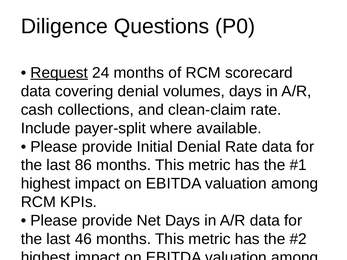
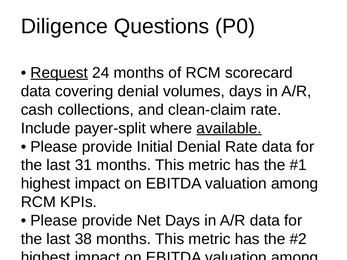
available underline: none -> present (229, 128)
86: 86 -> 31 (83, 165)
46: 46 -> 38 (83, 239)
